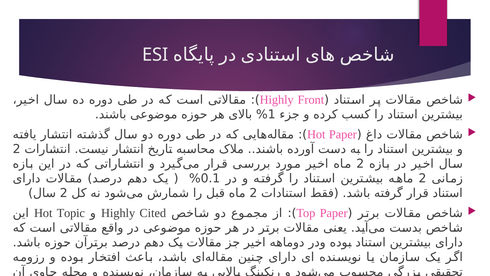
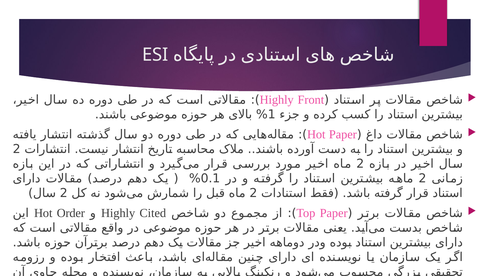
Topic: Topic -> Order (71, 213)
